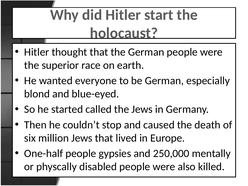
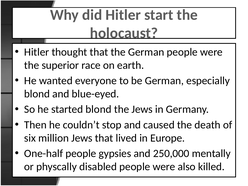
started called: called -> blond (99, 109)
